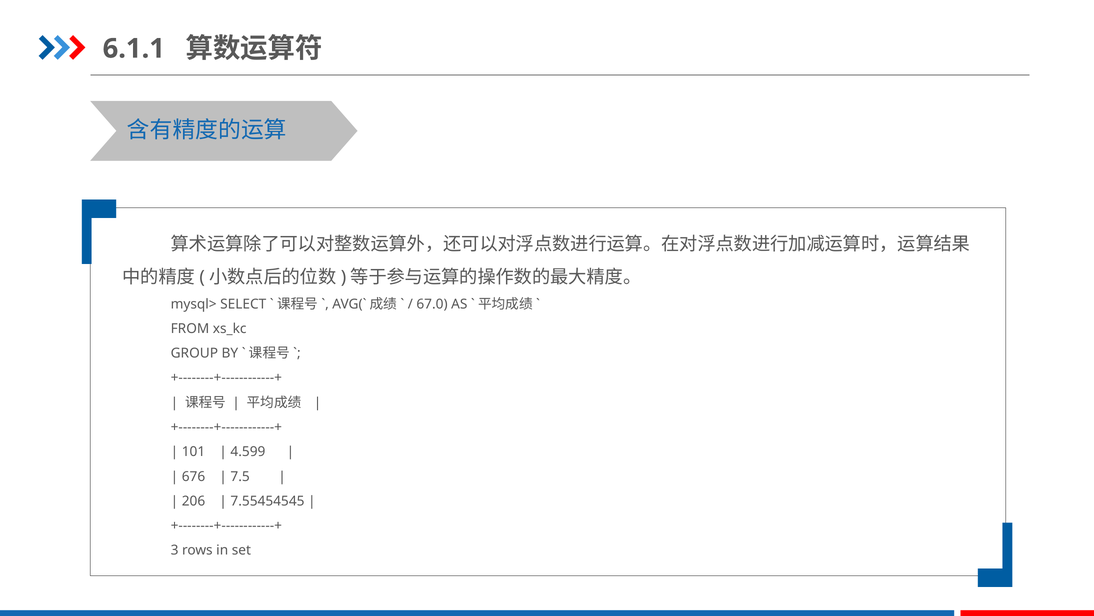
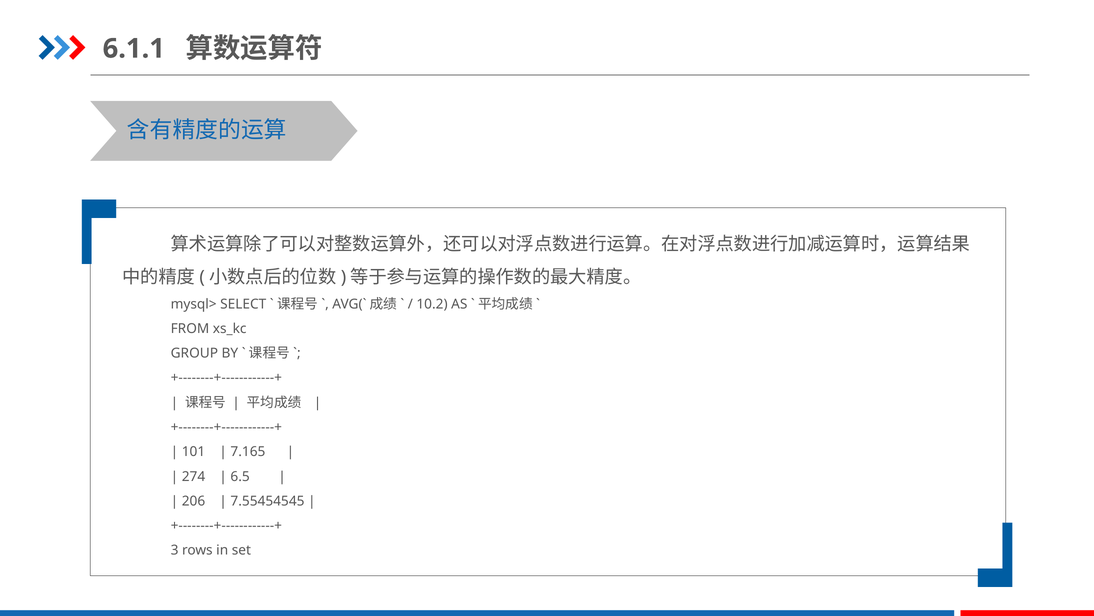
67.0: 67.0 -> 10.2 (432, 304)
4.599: 4.599 -> 7.165 (248, 452)
676: 676 -> 274 (194, 476)
7.5: 7.5 -> 6.5 (240, 476)
